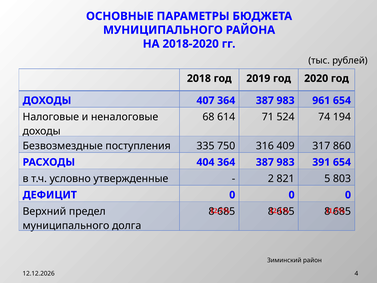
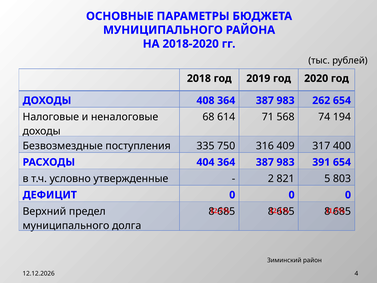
407: 407 -> 408 (205, 100)
961: 961 -> 262 (321, 100)
524: 524 -> 568 (286, 117)
860: 860 -> 400 (342, 146)
